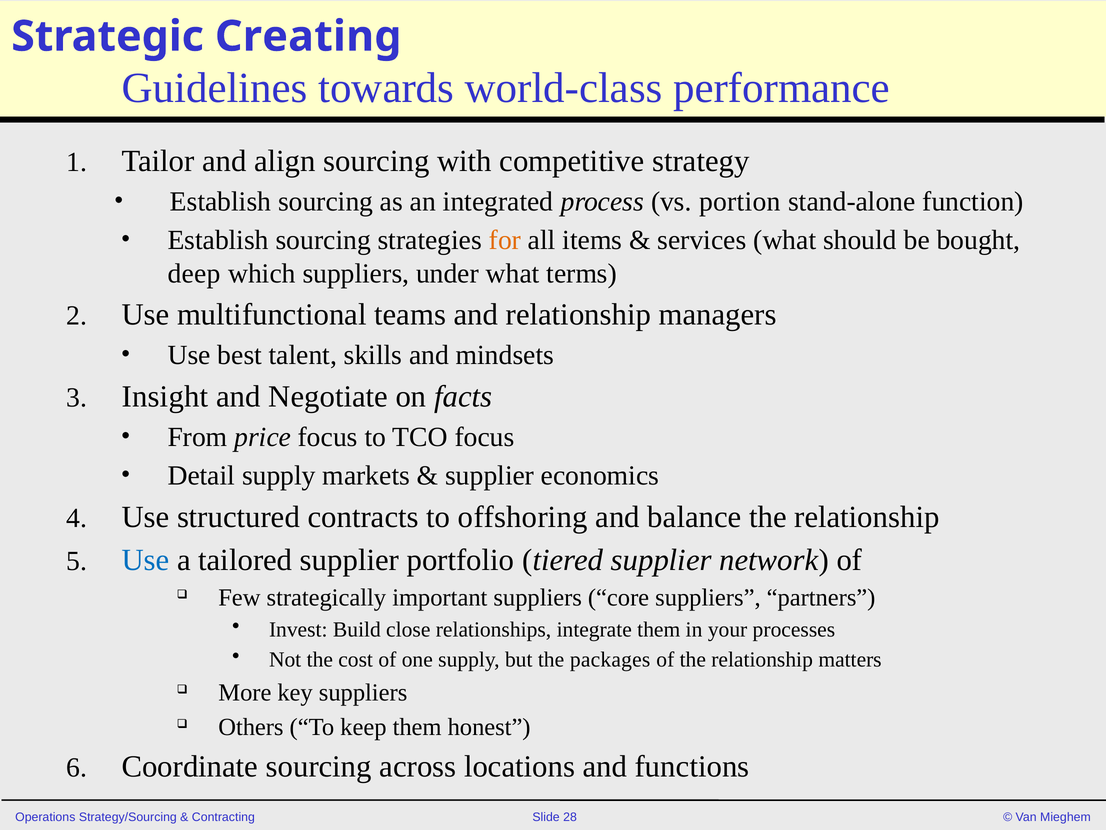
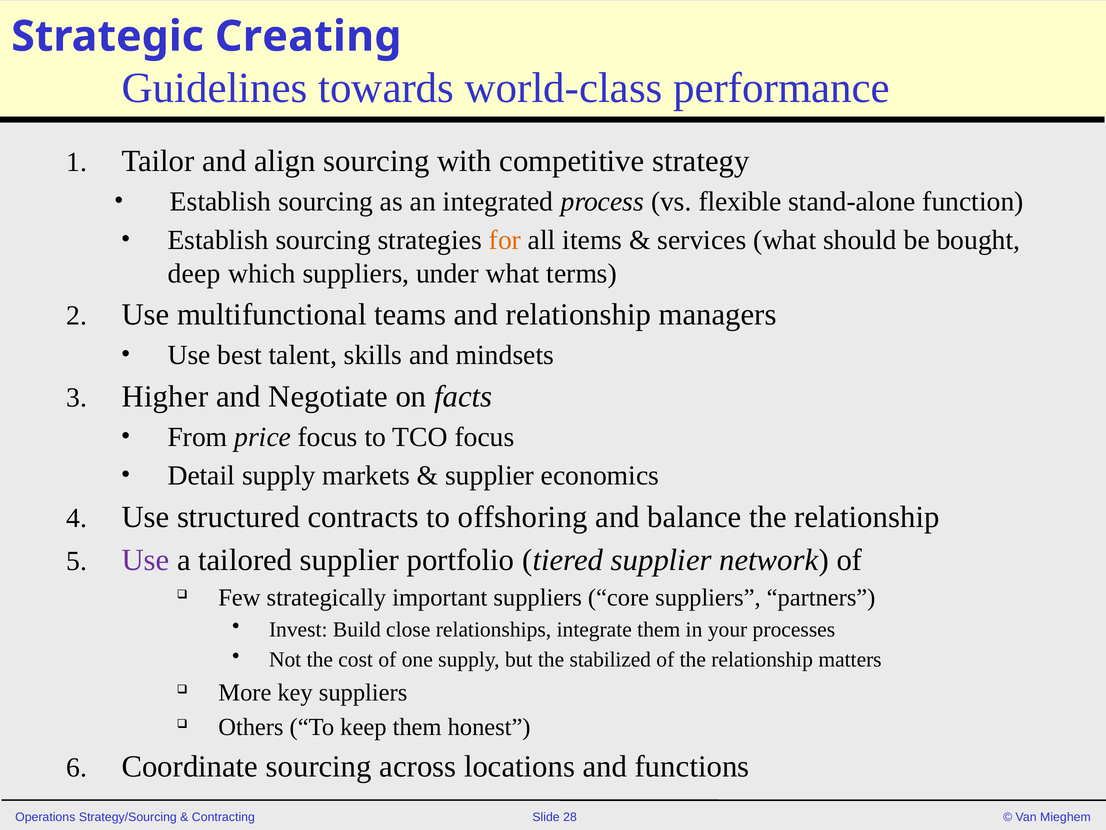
portion: portion -> flexible (740, 201)
Insight: Insight -> Higher (165, 396)
Use colour: blue -> purple (145, 560)
packages: packages -> stabilized (610, 659)
